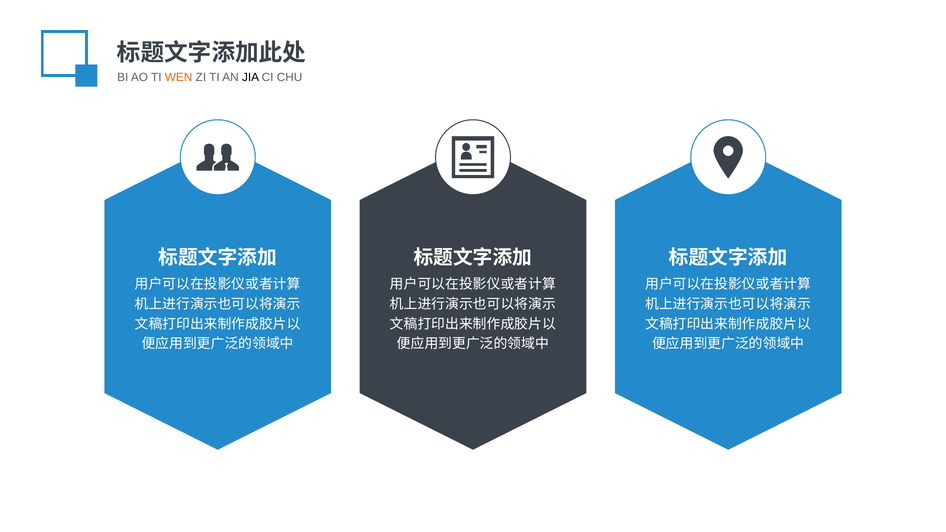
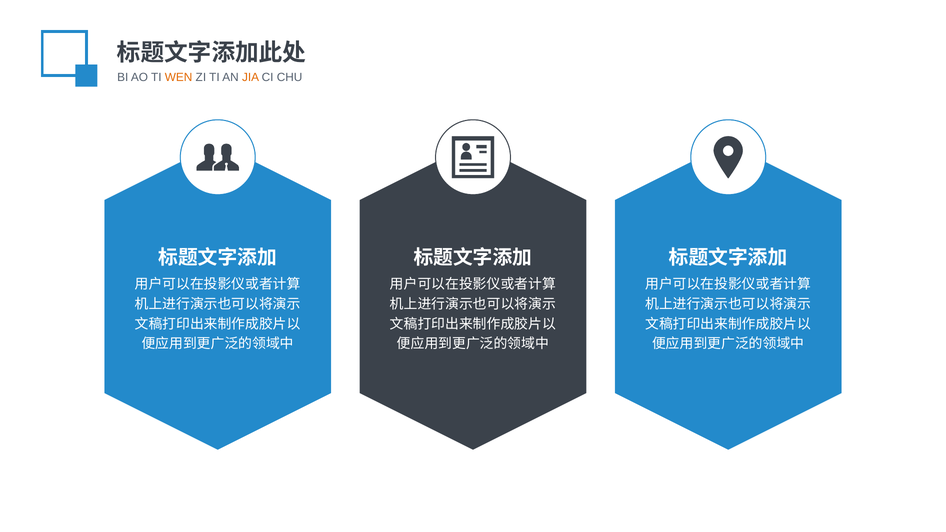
JIA colour: black -> orange (251, 77)
